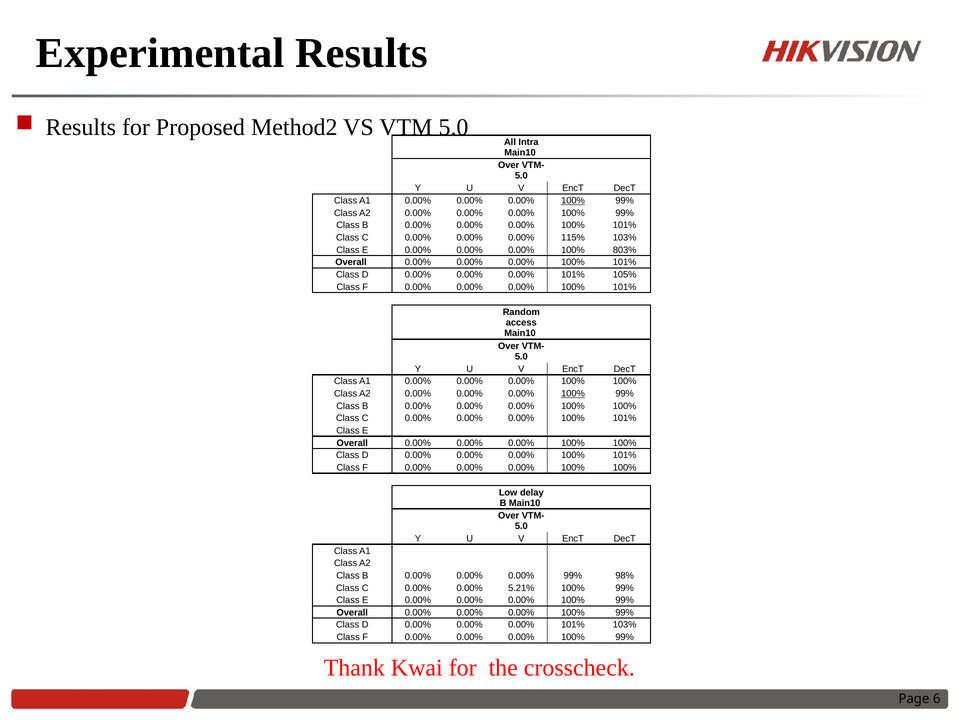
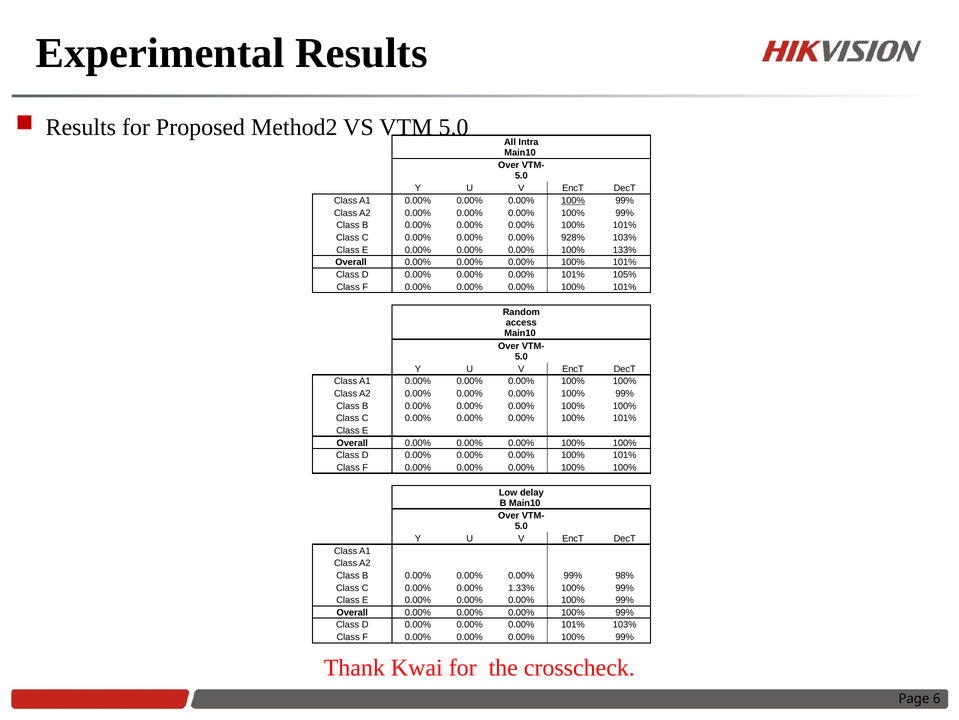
115%: 115% -> 928% (573, 237)
803%: 803% -> 133% (625, 250)
100% underline: present -> none (573, 393)
5.21%: 5.21% -> 1.33% (521, 587)
